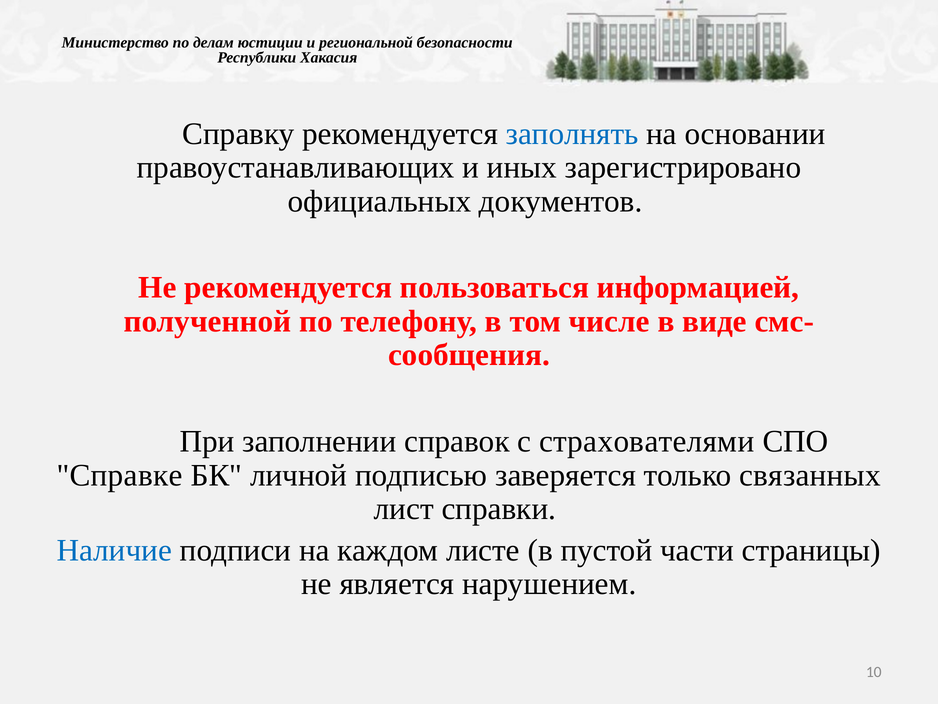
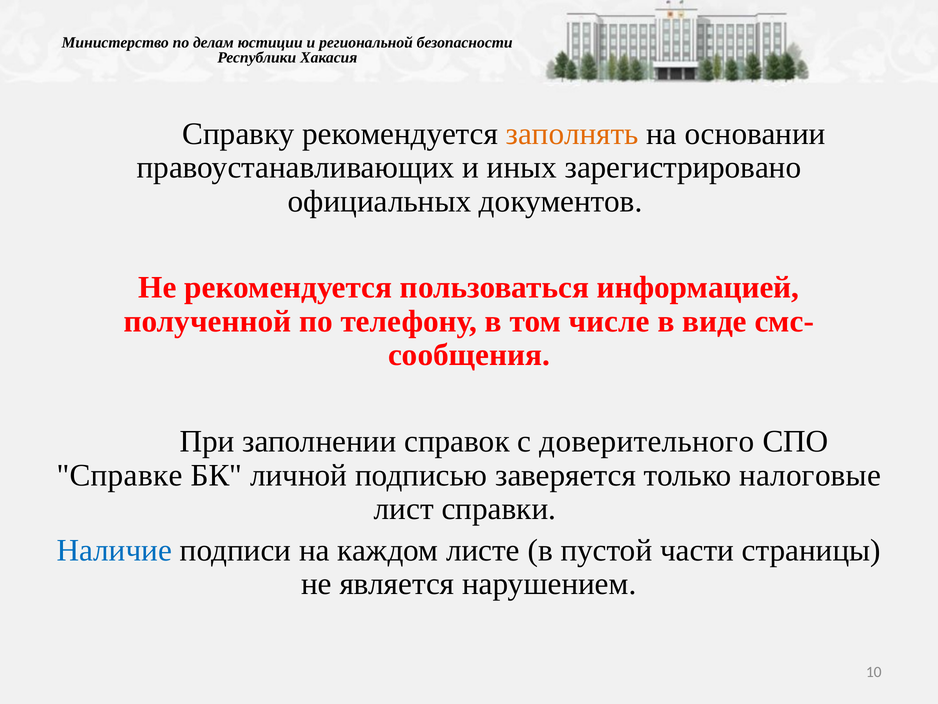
заполнять colour: blue -> orange (572, 134)
страхователями: страхователями -> доверительного (647, 441)
связанных: связанных -> налоговые (810, 475)
